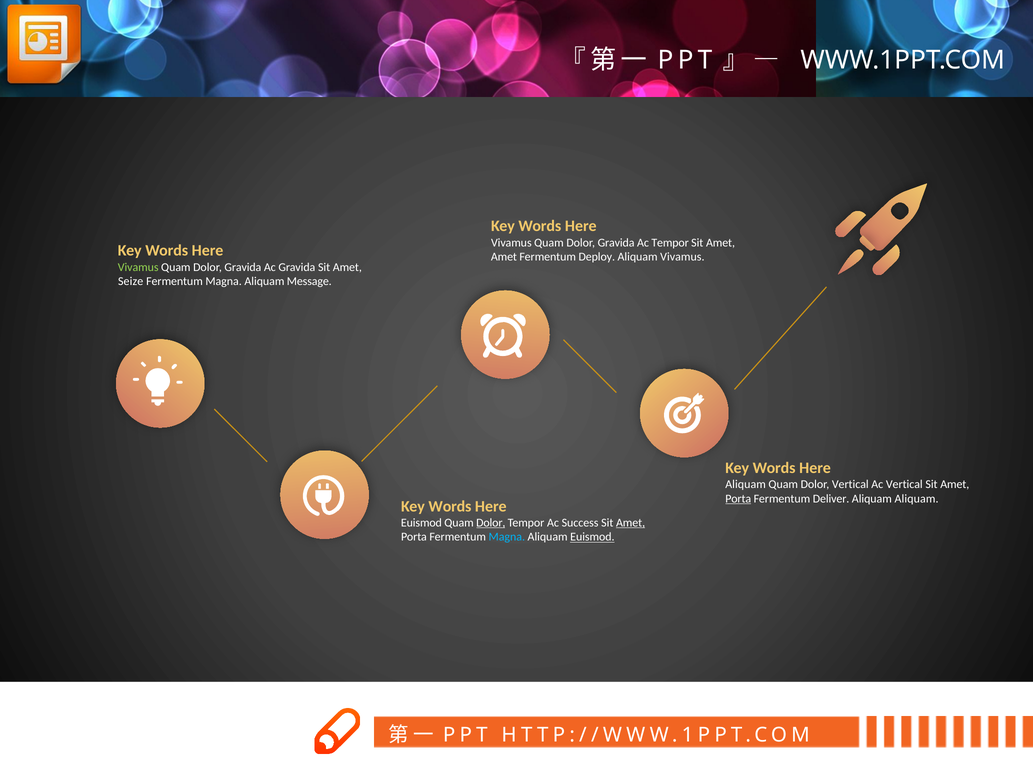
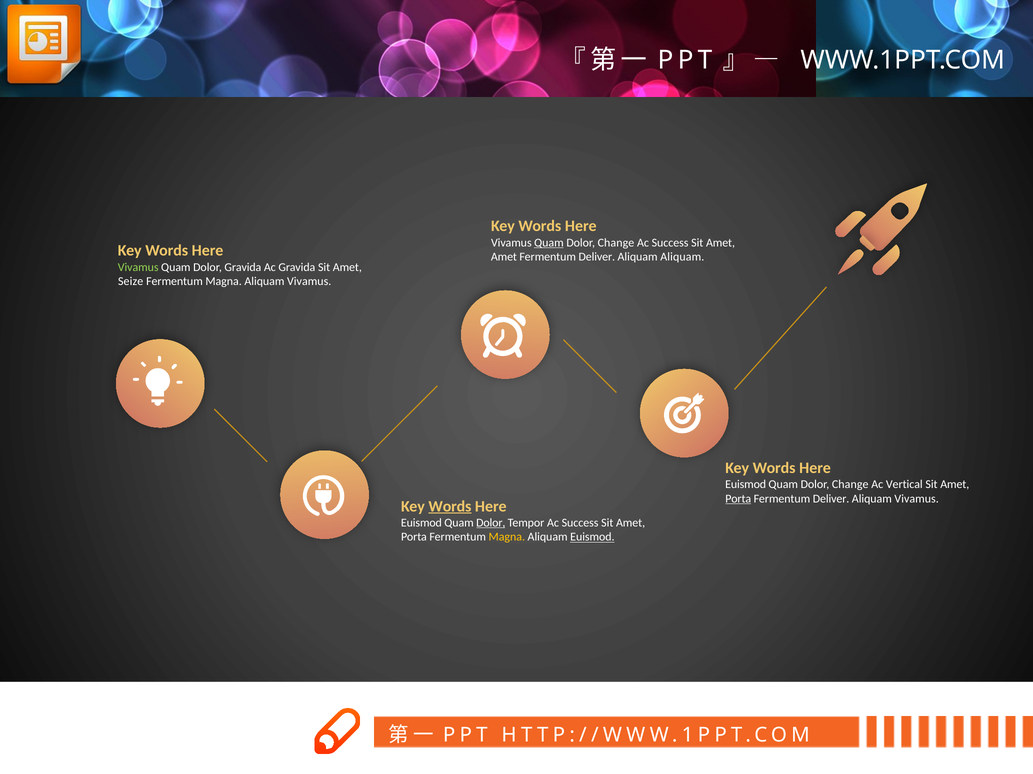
Quam underline: none -> present (549, 243)
Gravida: Gravida -> Change (616, 243)
Tempor: Tempor -> Success (670, 243)
Deploy: Deploy -> Deliver (597, 257)
Aliquam Vivamus: Vivamus -> Aliquam (682, 257)
Magna Aliquam Message: Message -> Vivamus (309, 282)
Aliquam: Aliquam -> Euismod (746, 485)
Vertical: Vertical -> Change (850, 485)
Aliquam: Aliquam -> Vivamus (917, 499)
Words underline: none -> present (450, 507)
Amet underline: present -> none (631, 523)
Magna colour: light blue -> yellow (507, 537)
